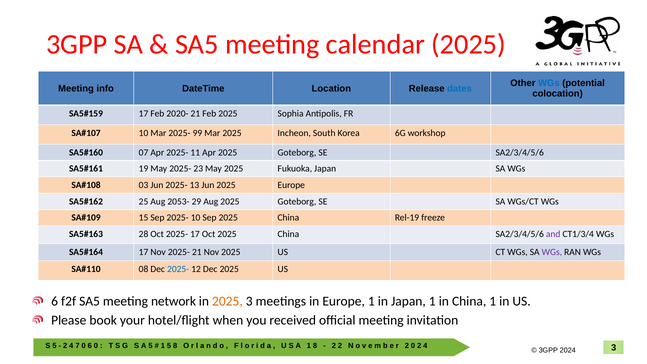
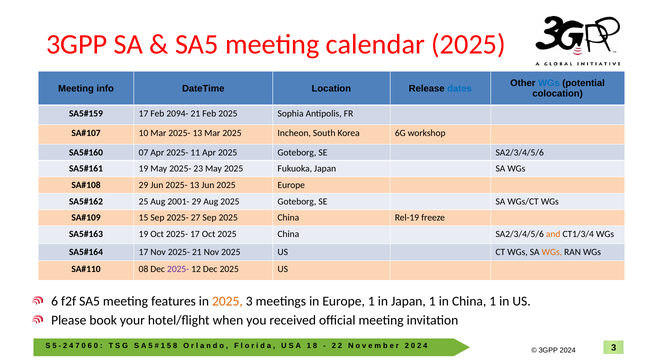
2020-: 2020- -> 2094- (177, 113)
Mar 2025- 99: 99 -> 13 (197, 133)
03: 03 -> 29 (144, 185)
2053-: 2053- -> 2001- (178, 201)
2025- 10: 10 -> 27 (196, 218)
28: 28 -> 19 (144, 234)
and colour: purple -> orange (553, 234)
WGs colour: purple -> orange (552, 252)
2025- colour: blue -> purple (178, 269)
network: network -> features (174, 301)
